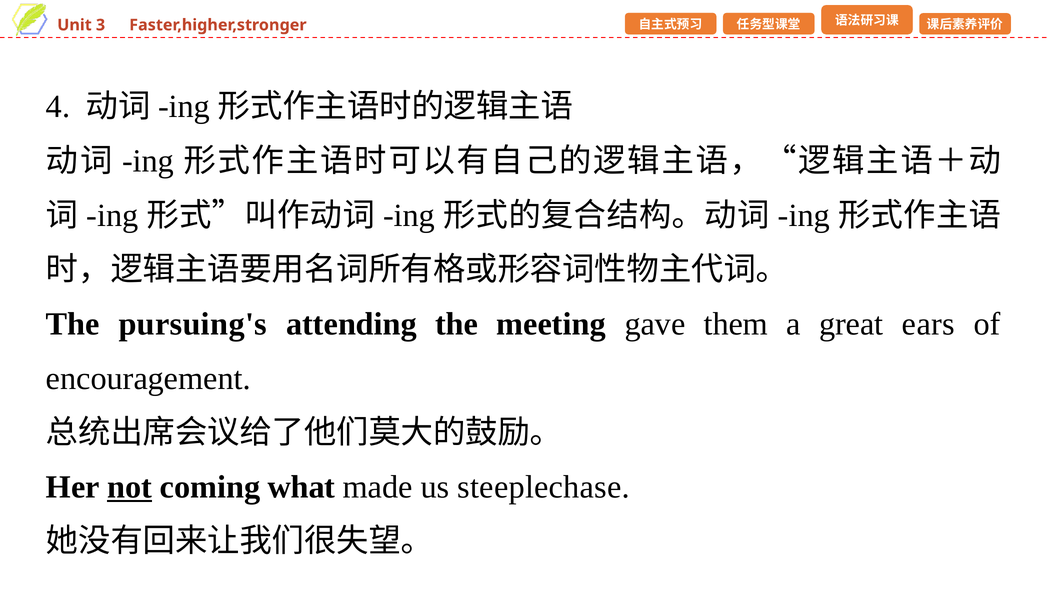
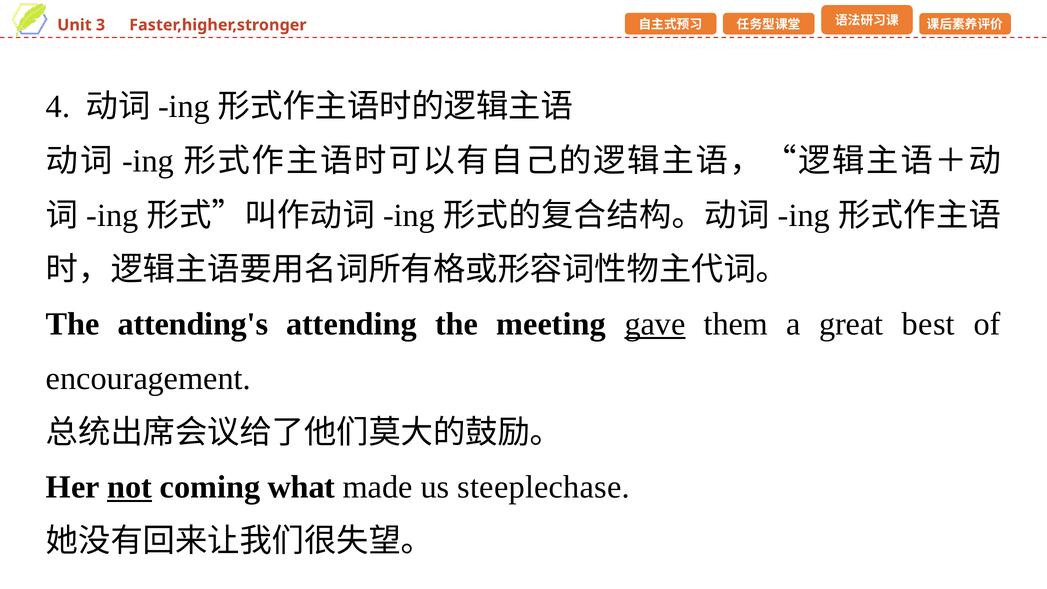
pursuing's: pursuing's -> attending's (193, 324)
gave underline: none -> present (655, 324)
ears: ears -> best (928, 324)
